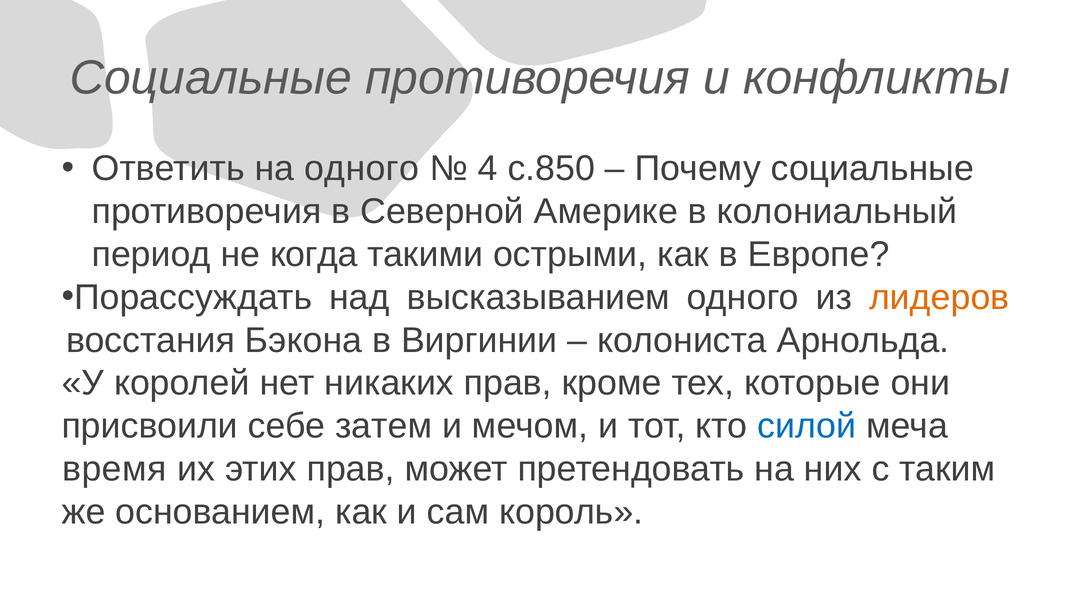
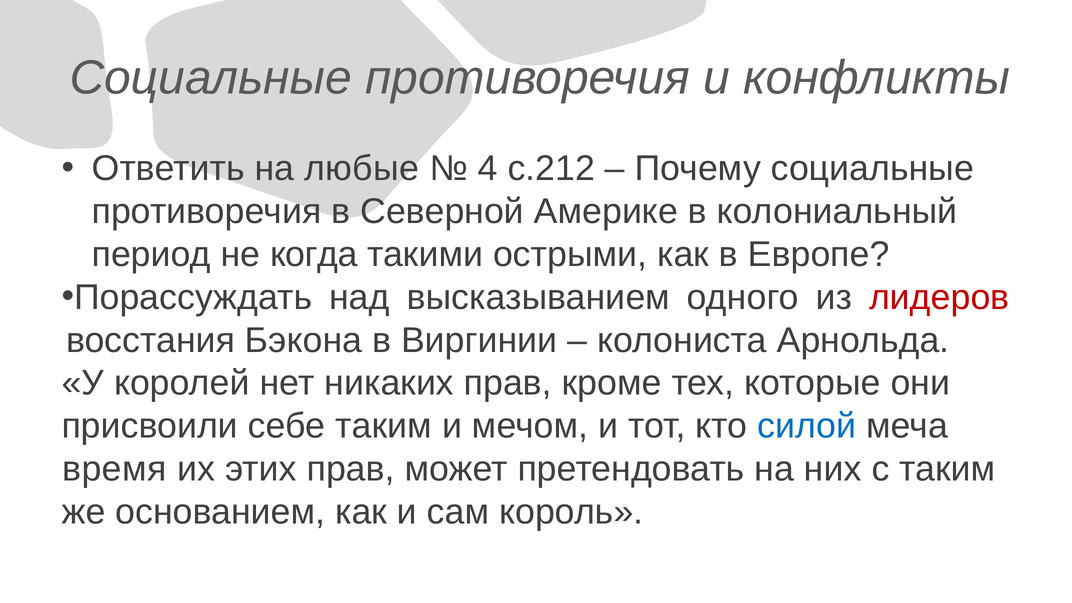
на одного: одного -> любые (362, 169)
с.850: с.850 -> с.212 (551, 169)
лидеров colour: orange -> red (939, 297)
себе затем: затем -> таким (384, 426)
